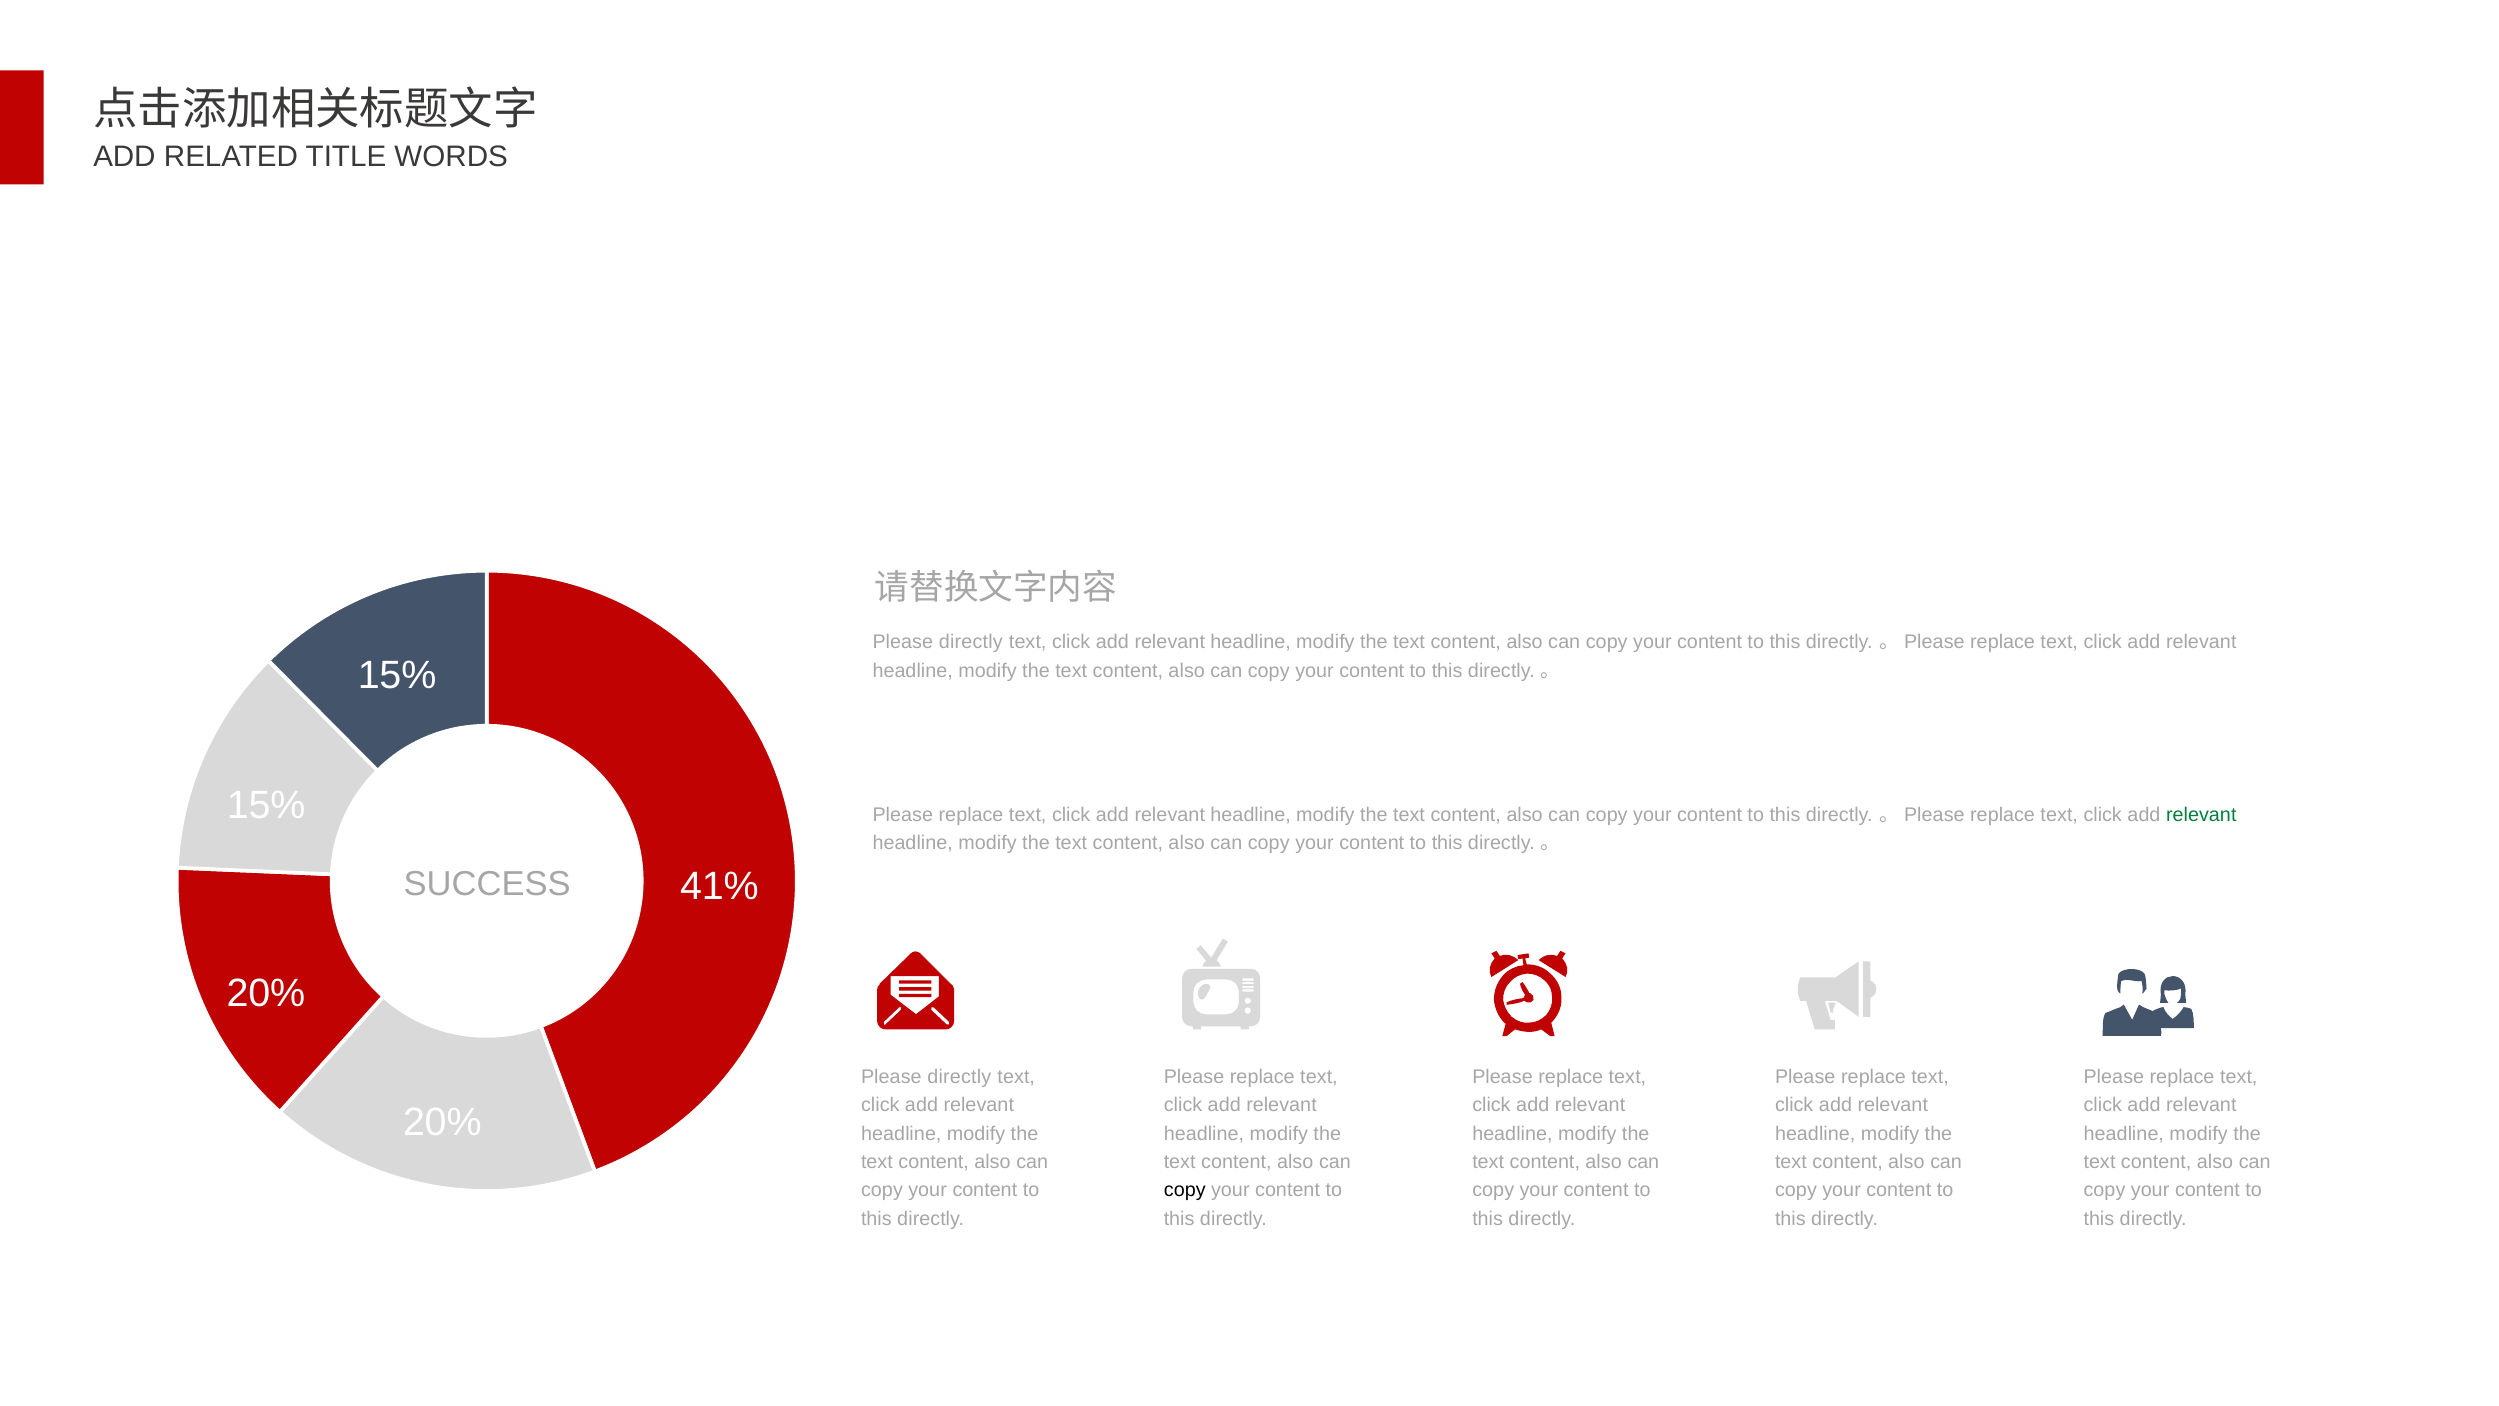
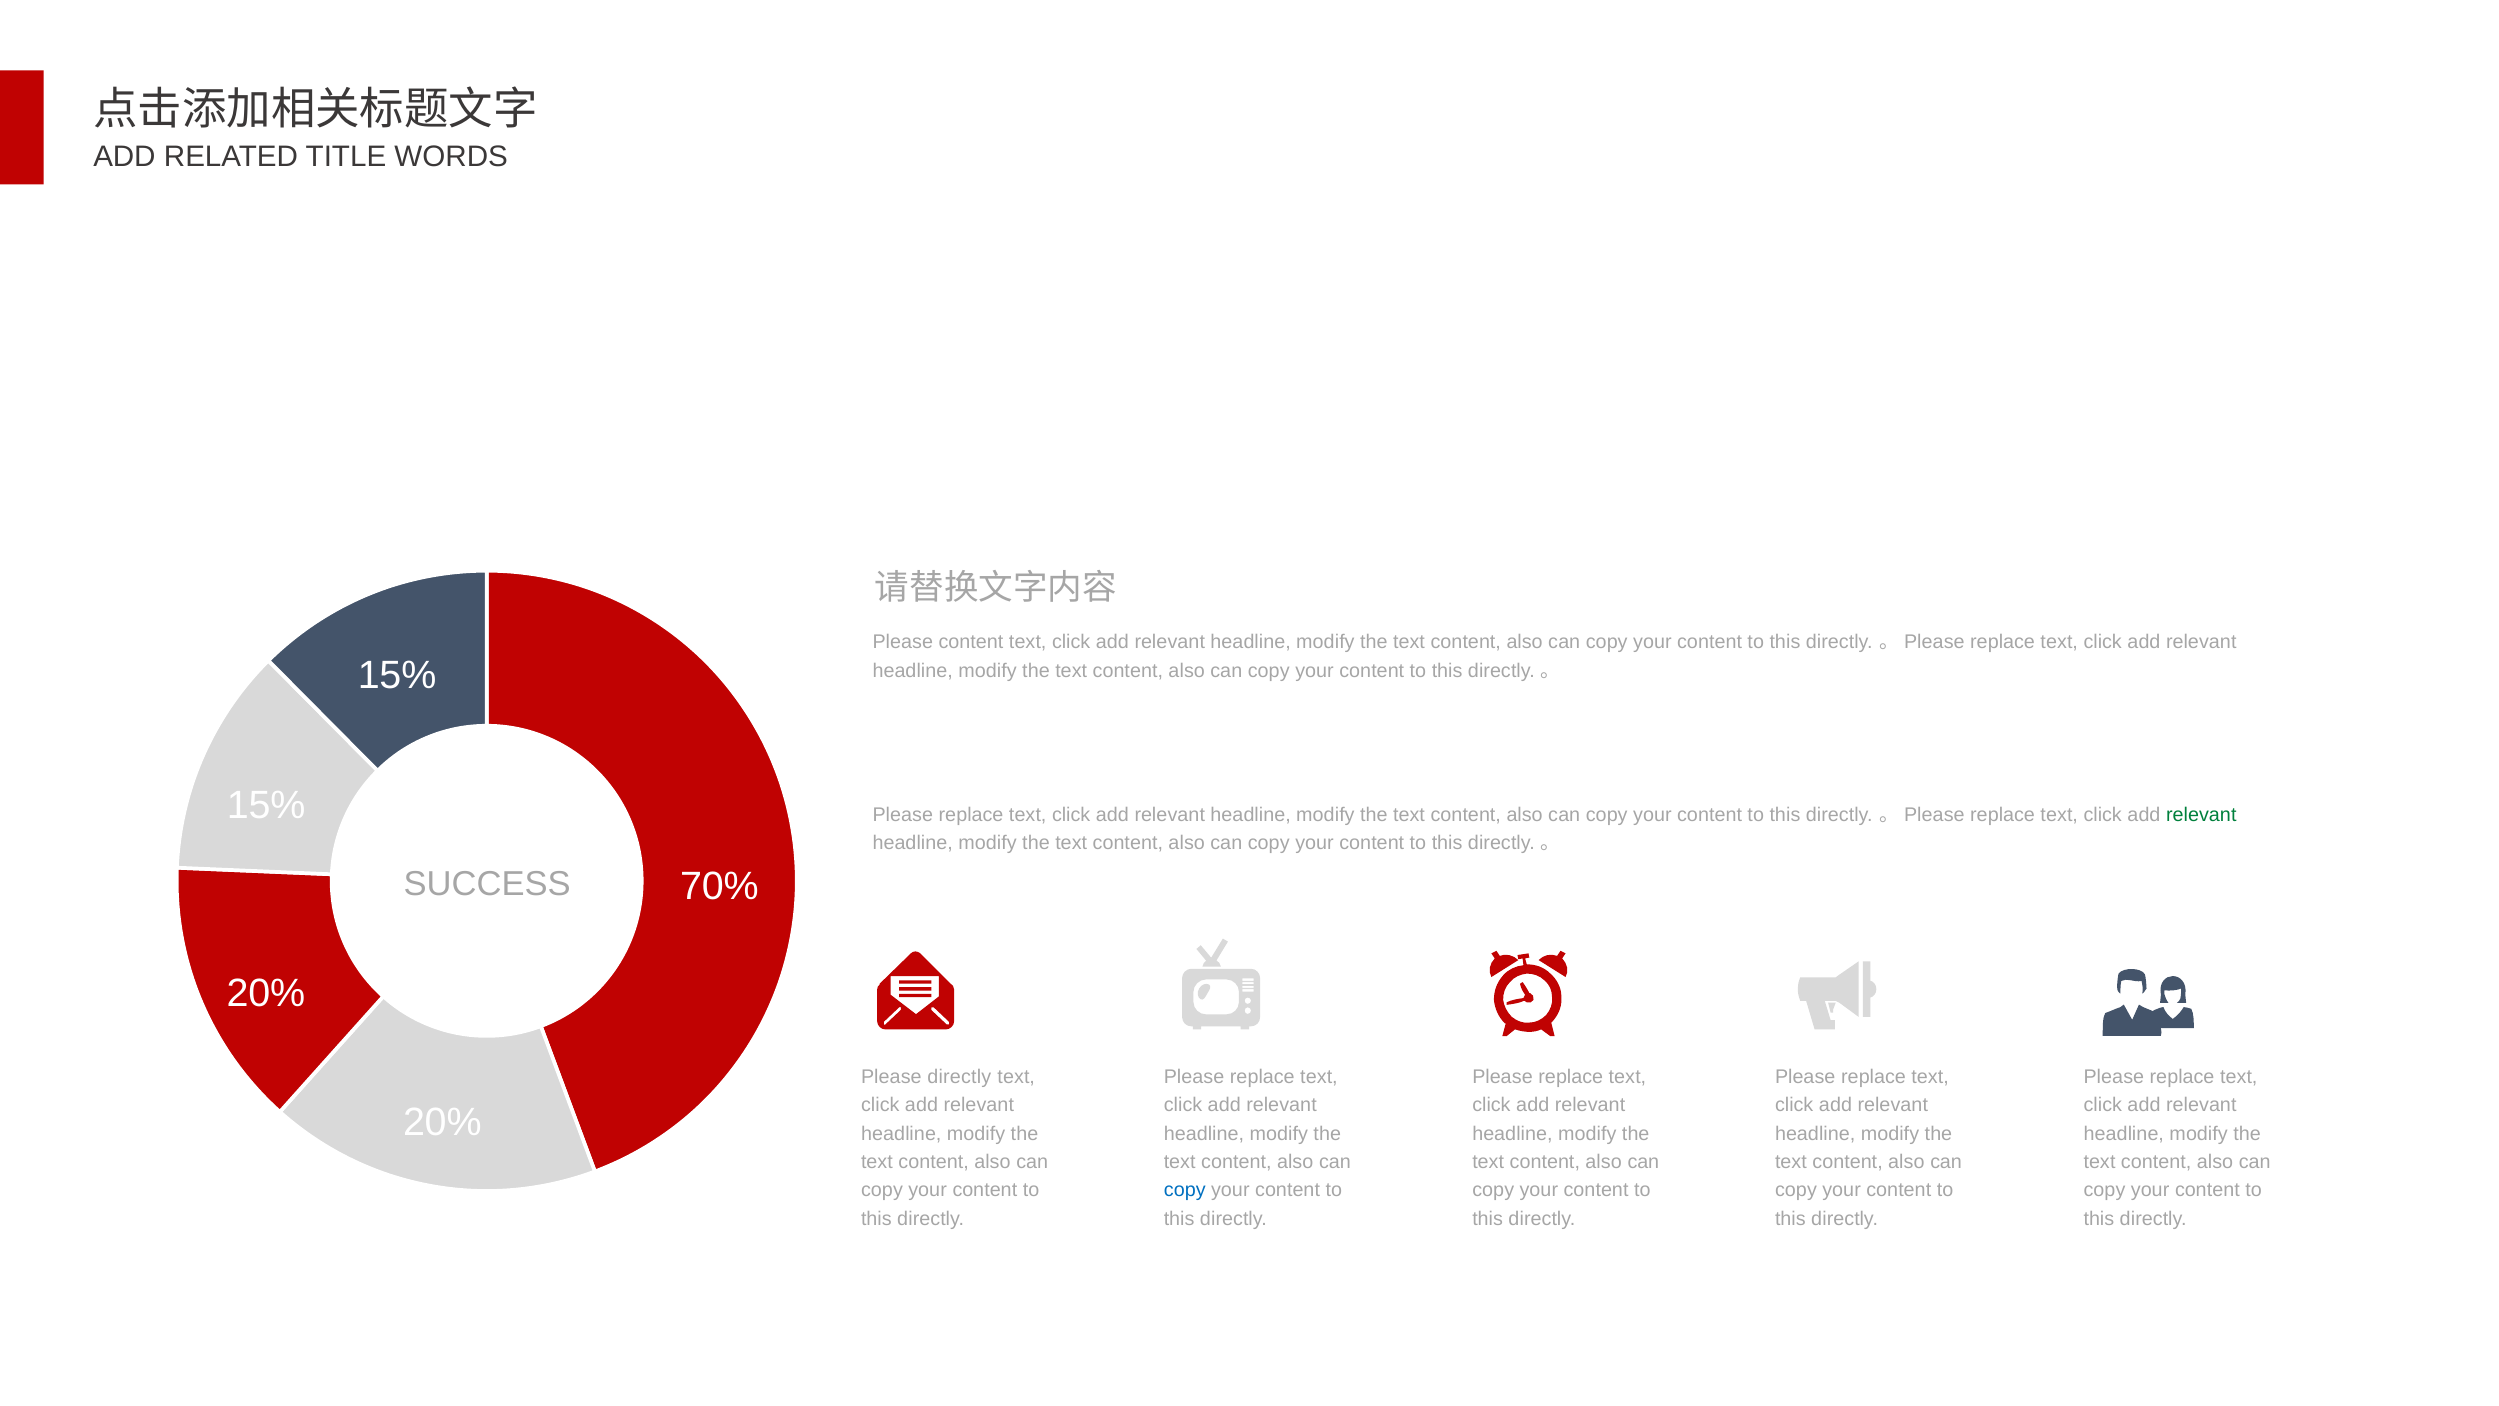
directly: directly -> content (971, 642)
41%: 41% -> 70% (719, 887)
copy colour: black -> blue (1185, 1190)
